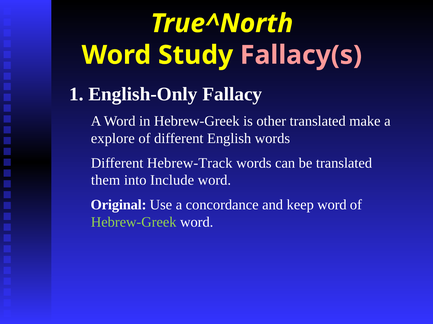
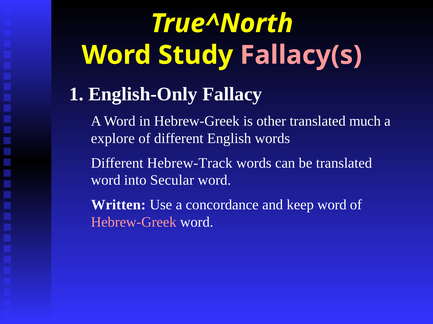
make: make -> much (365, 121)
them: them -> word (106, 181)
Include: Include -> Secular (172, 181)
Original: Original -> Written (118, 205)
Hebrew-Greek colour: light green -> pink (134, 223)
